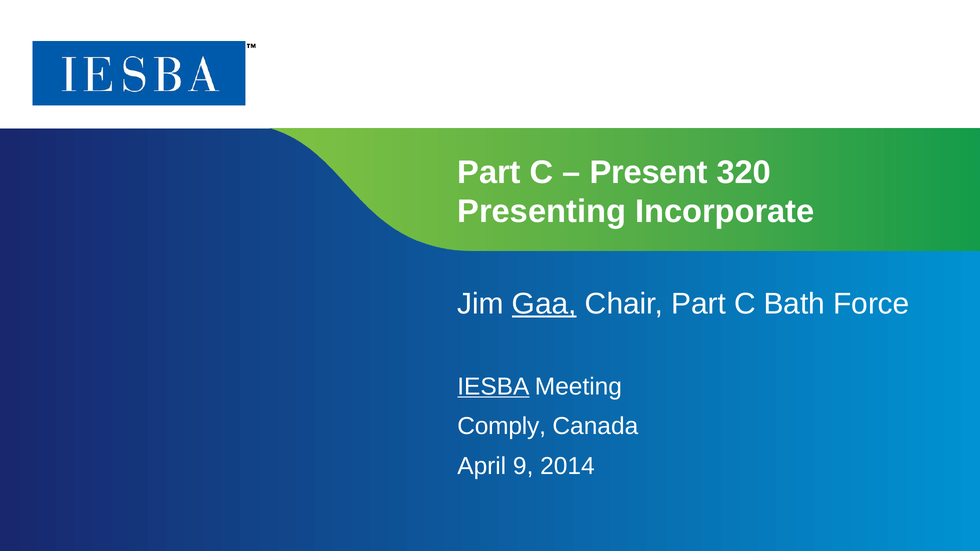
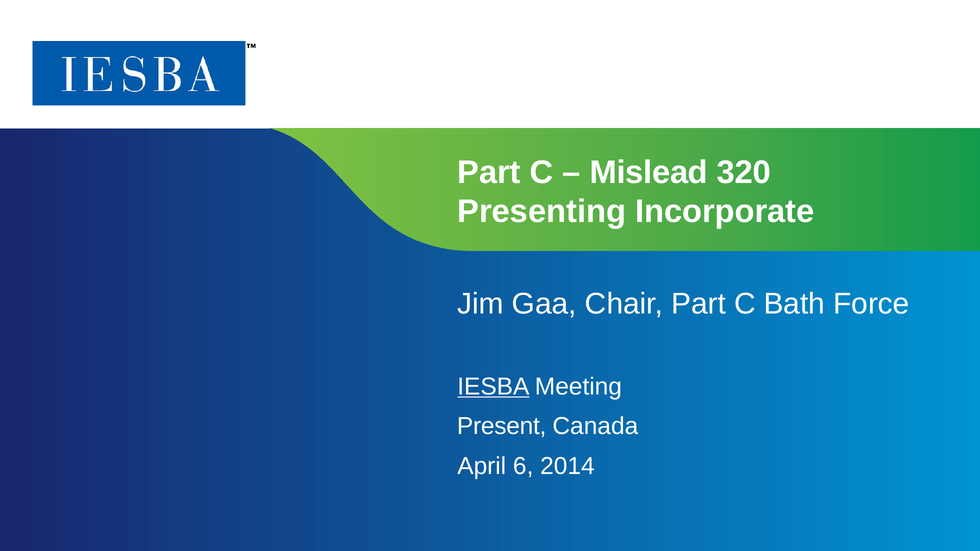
Present: Present -> Mislead (649, 172)
Gaa underline: present -> none (544, 304)
Comply: Comply -> Present (502, 427)
9: 9 -> 6 (523, 467)
